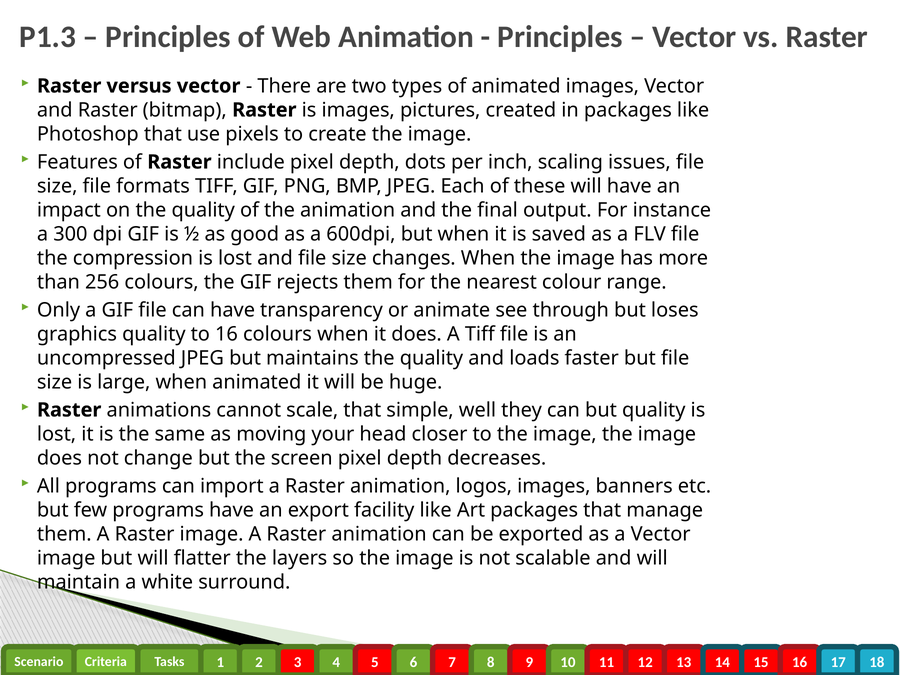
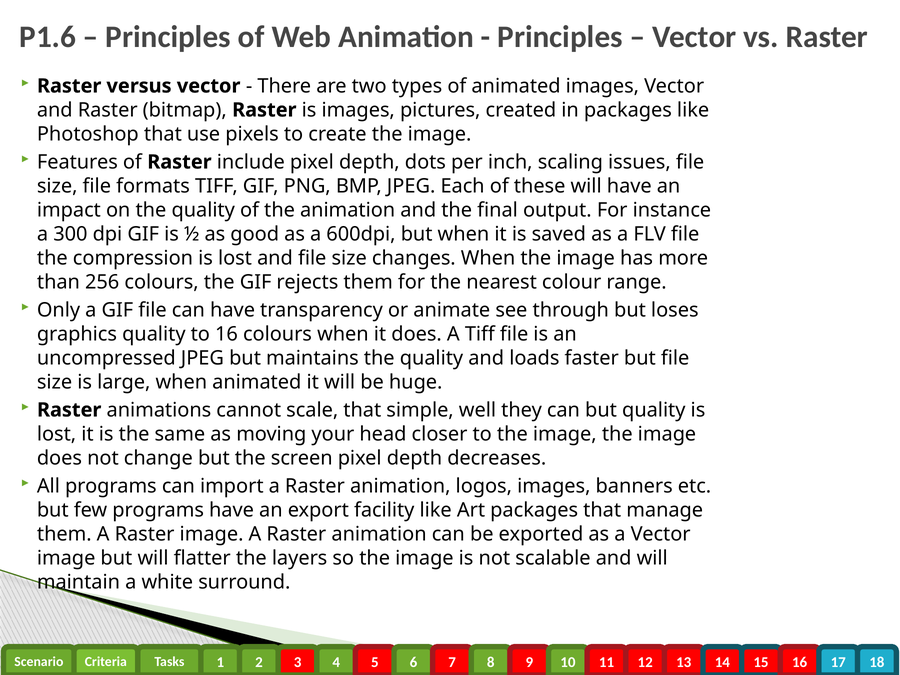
P1.3: P1.3 -> P1.6 (48, 37)
